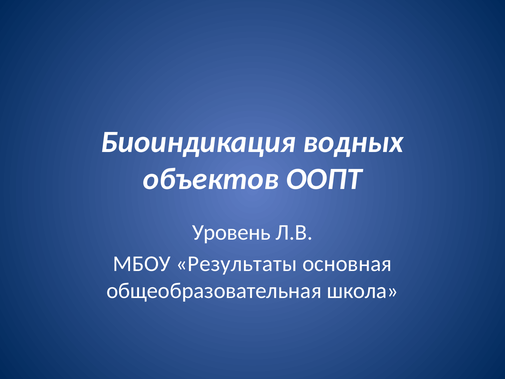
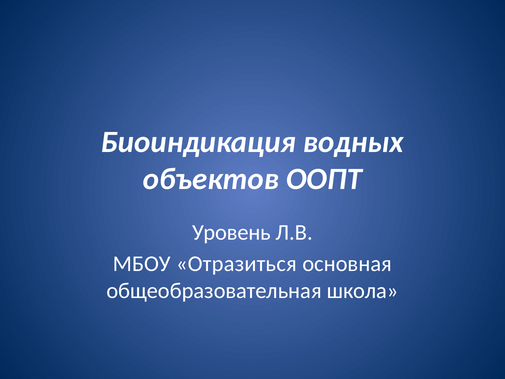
Результаты: Результаты -> Отразиться (236, 264)
